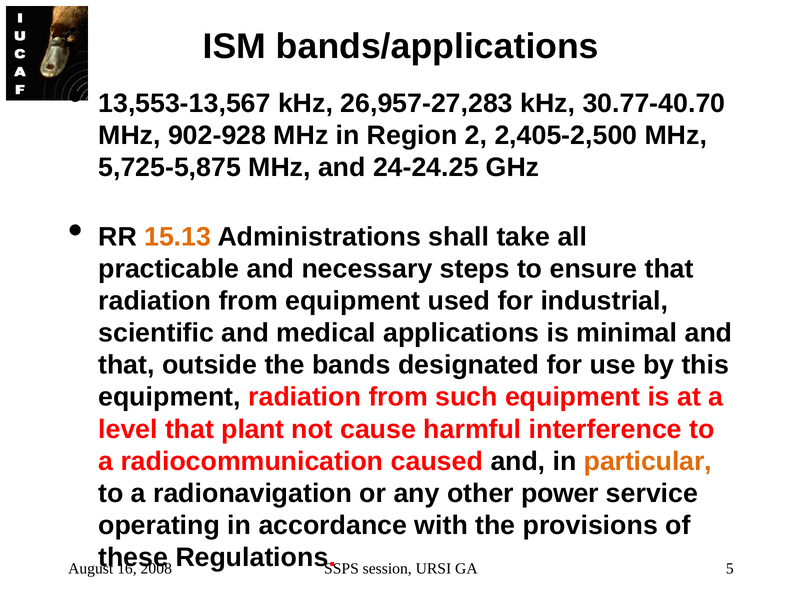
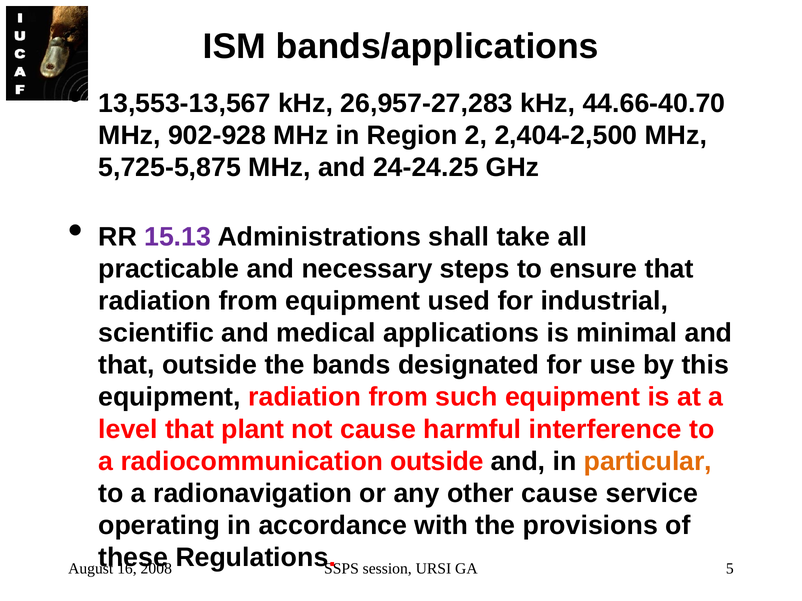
30.77-40.70: 30.77-40.70 -> 44.66-40.70 (654, 103)
2,405-2,500: 2,405-2,500 -> 2,404-2,500 (566, 136)
15.13 colour: orange -> purple (178, 237)
radiocommunication caused: caused -> outside (437, 462)
other power: power -> cause (560, 494)
